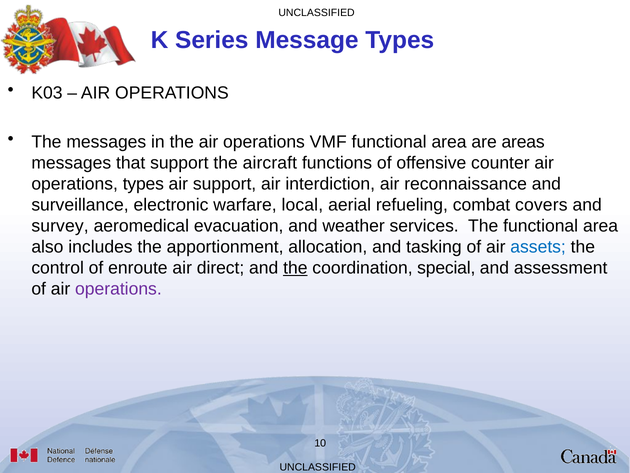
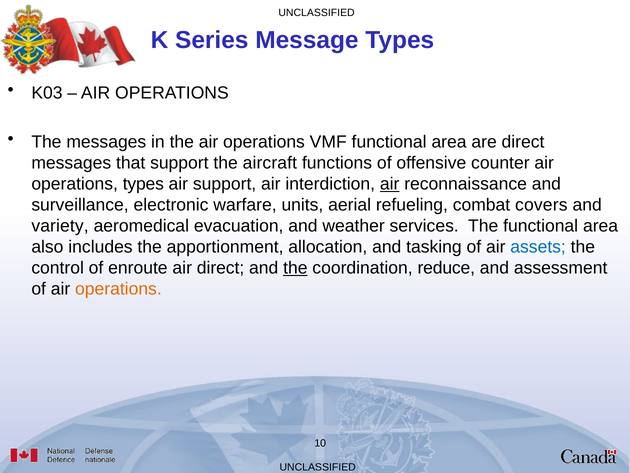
are areas: areas -> direct (523, 142)
air underline: none -> present (390, 184)
local: local -> units (302, 205)
survey: survey -> variety (60, 226)
special: special -> reduce (446, 268)
operations colour: purple -> orange (118, 289)
